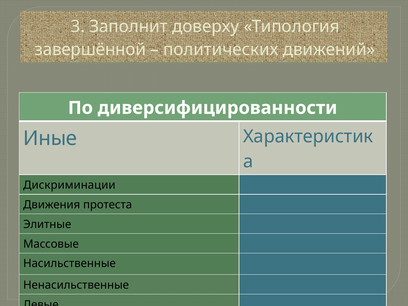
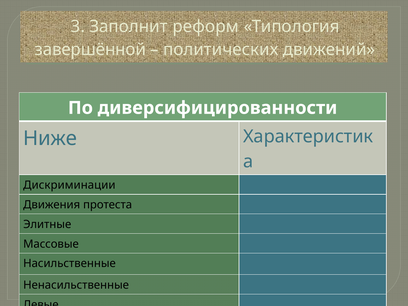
доверху: доверху -> реформ (206, 27)
Иные: Иные -> Ниже (50, 138)
